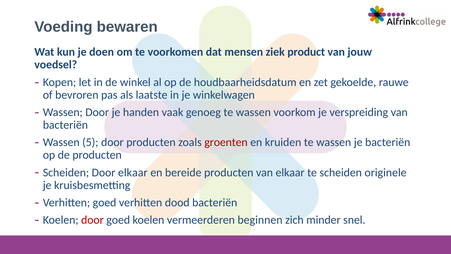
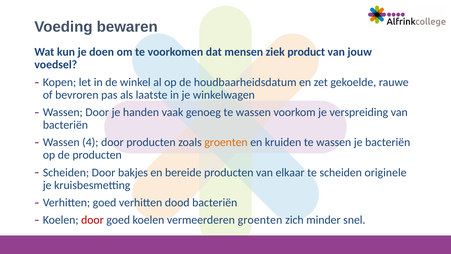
5: 5 -> 4 (90, 142)
groenten colour: red -> orange (226, 142)
Door elkaar: elkaar -> bakjes (133, 172)
vermeerderen beginnen: beginnen -> groenten (260, 220)
